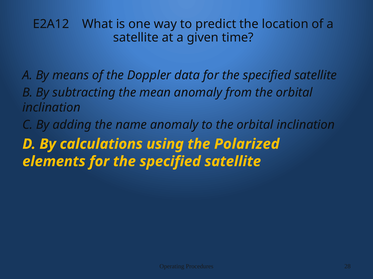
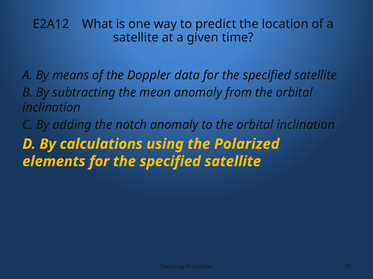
name: name -> notch (131, 125)
